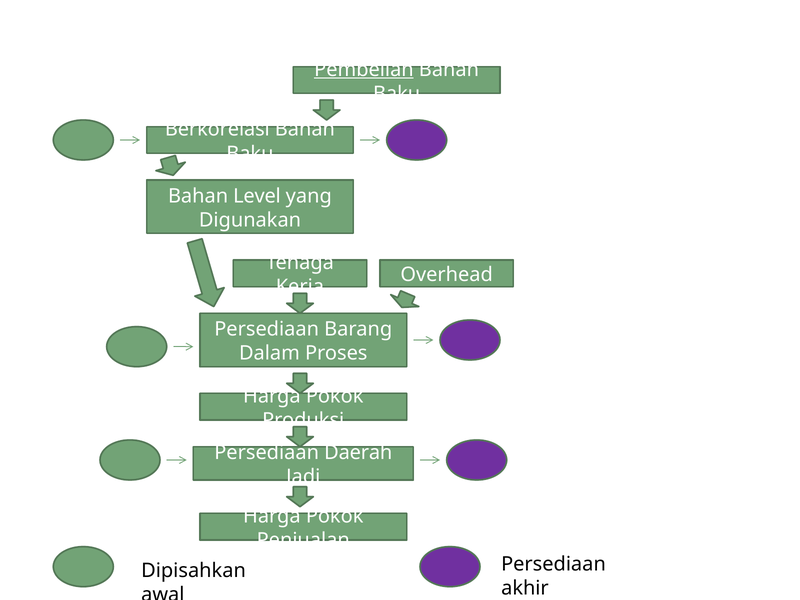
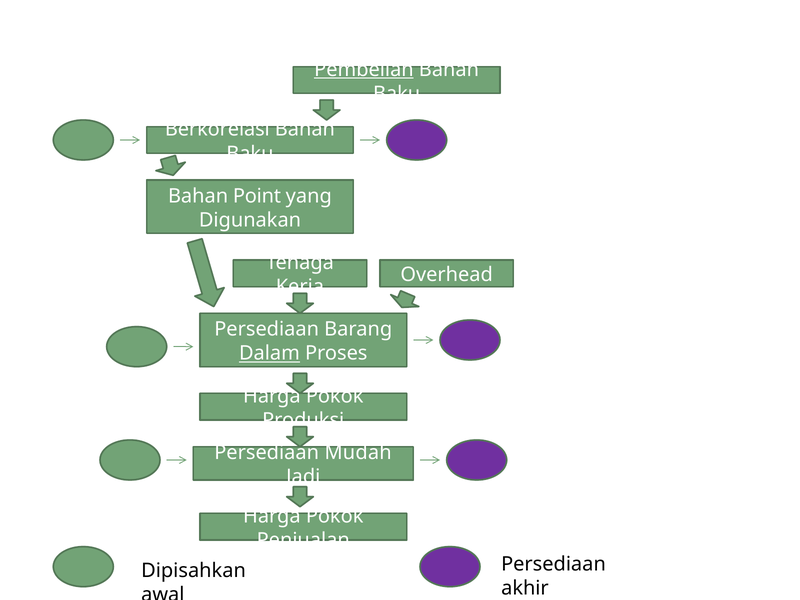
Level: Level -> Point (257, 196)
Dalam underline: none -> present (269, 353)
Daerah: Daerah -> Mudah (358, 453)
